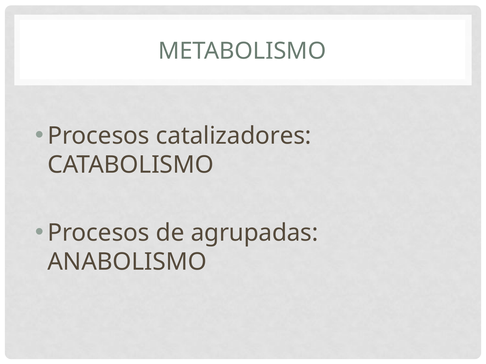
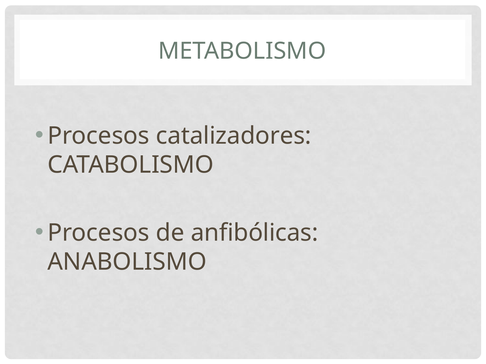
agrupadas: agrupadas -> anfibólicas (255, 233)
